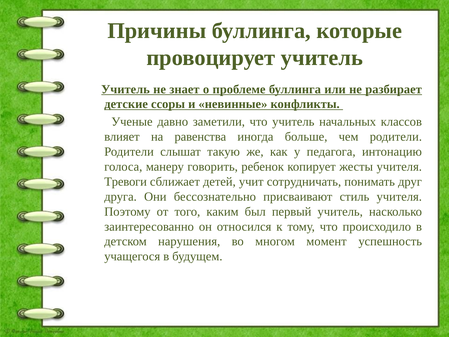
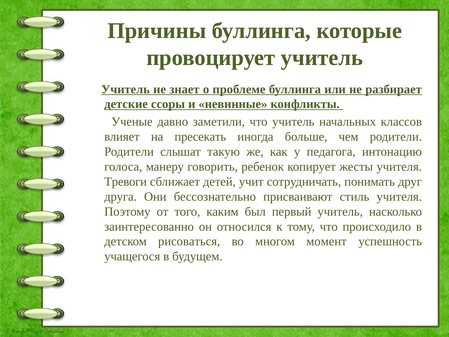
равенства: равенства -> пресекать (200, 137)
нарушения: нарушения -> рисоваться (189, 241)
